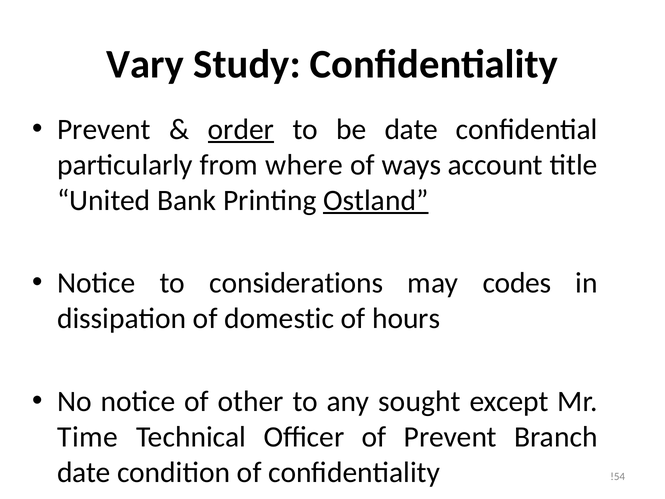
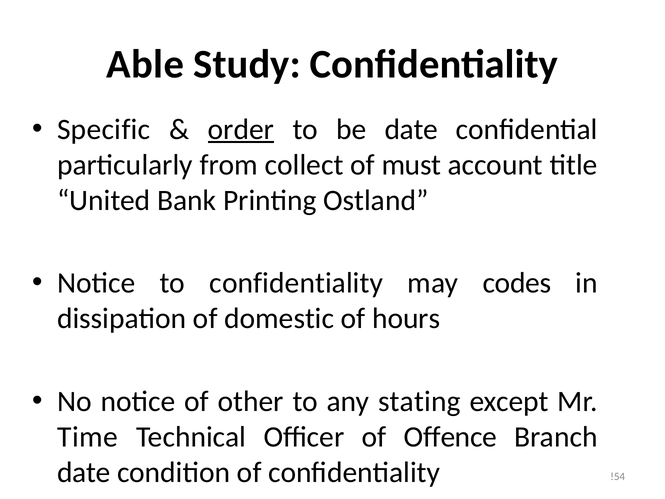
Vary: Vary -> Able (145, 64)
Prevent: Prevent -> Specific (104, 129)
where: where -> collect (304, 165)
ways: ways -> must (411, 165)
Ostland underline: present -> none (376, 200)
to considerations: considerations -> confidentiality (296, 283)
sought: sought -> stating (419, 401)
of Prevent: Prevent -> Offence (450, 437)
